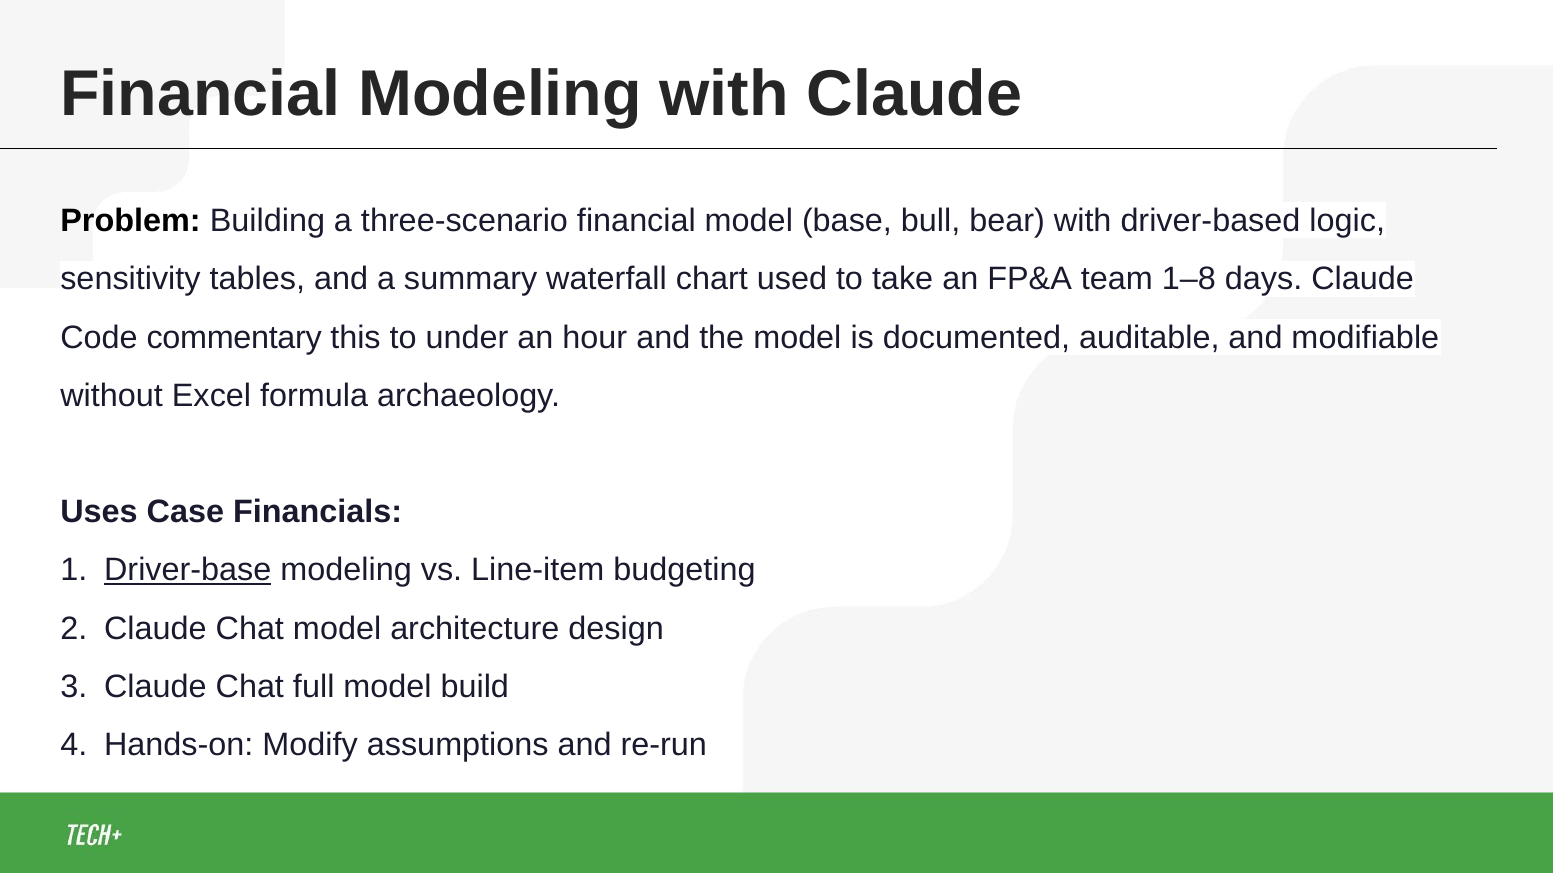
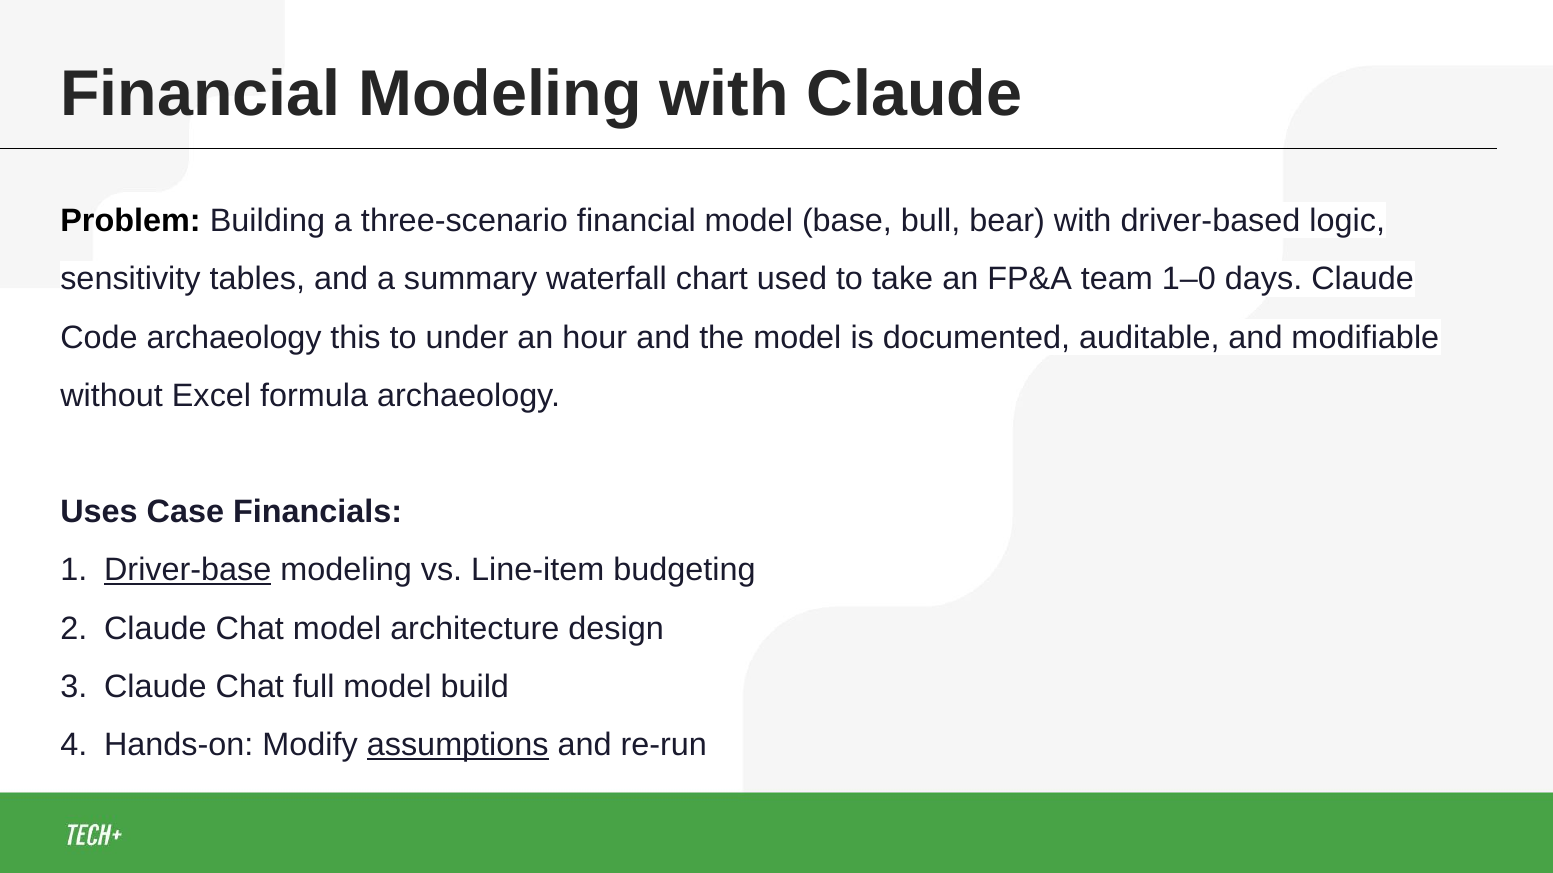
1–8: 1–8 -> 1–0 (1189, 279)
Code commentary: commentary -> archaeology (234, 338)
assumptions underline: none -> present (458, 745)
